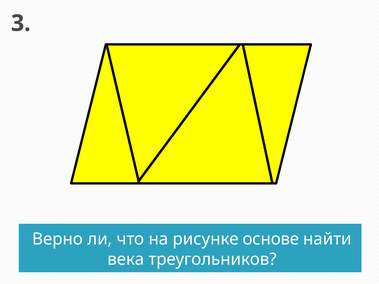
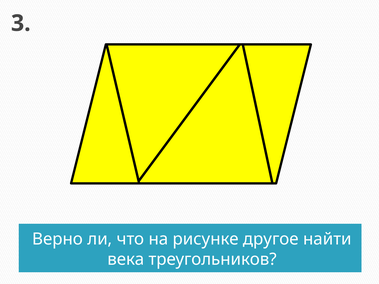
основе: основе -> другое (271, 239)
